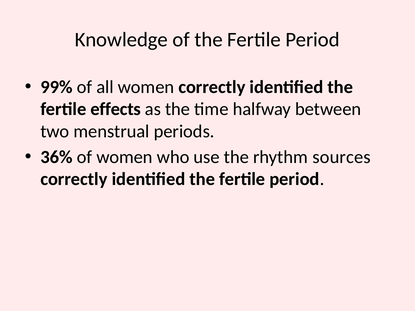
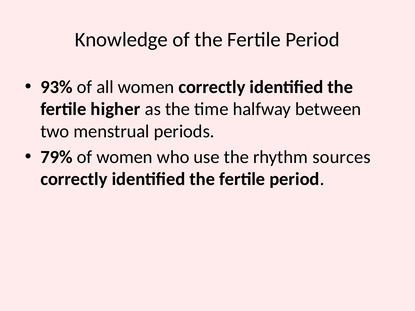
99%: 99% -> 93% (57, 87)
effects: effects -> higher (116, 109)
36%: 36% -> 79% (57, 157)
